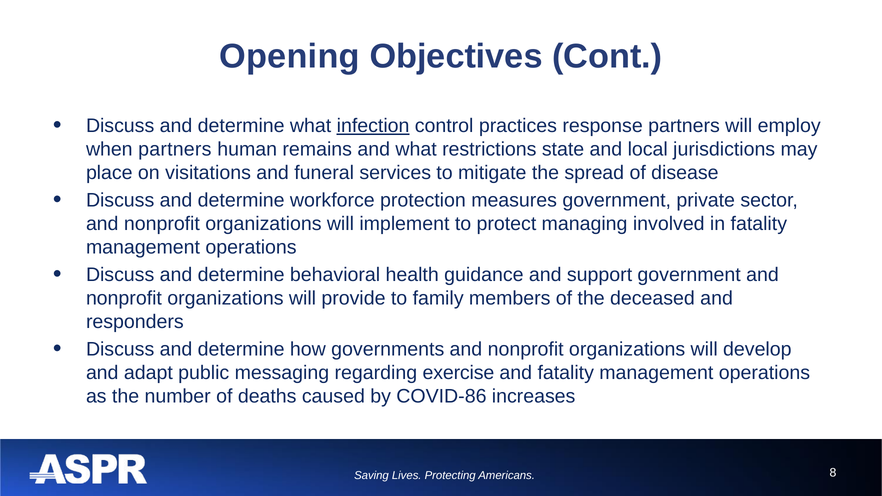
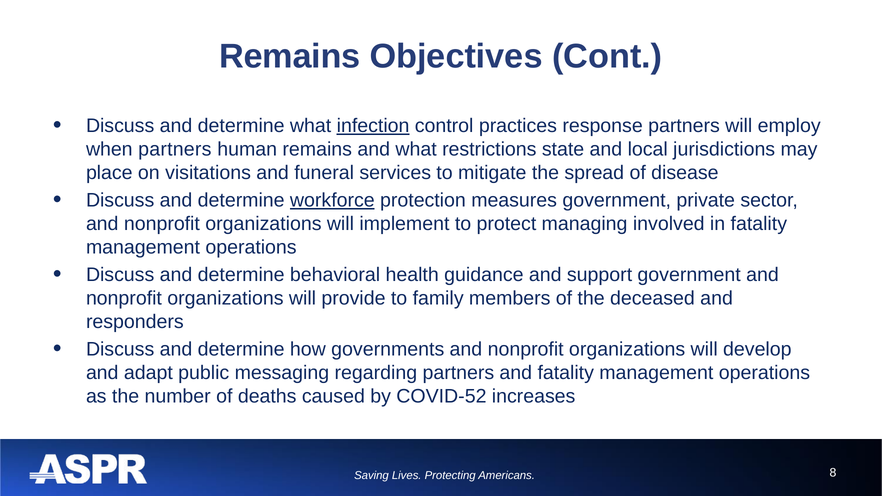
Opening: Opening -> Remains (290, 57)
workforce underline: none -> present (332, 200)
regarding exercise: exercise -> partners (458, 373)
COVID-86: COVID-86 -> COVID-52 (441, 396)
